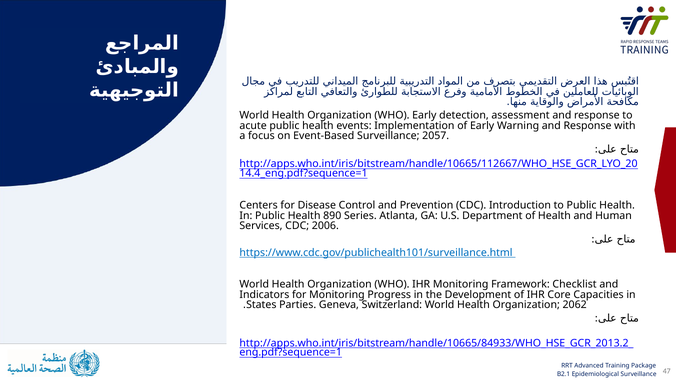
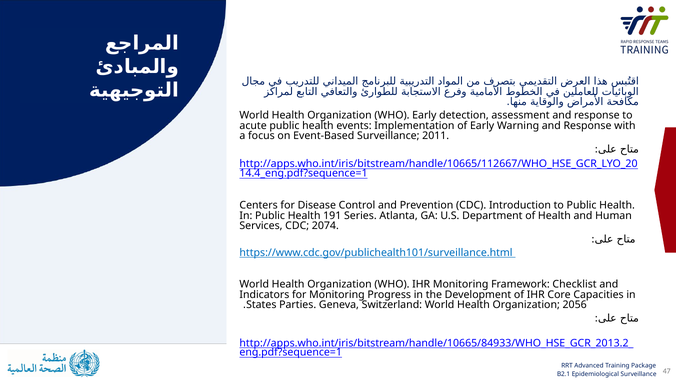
2057: 2057 -> 2011 (436, 136)
890: 890 -> 191 (332, 216)
2006: 2006 -> 2074 (325, 226)
2062: 2062 -> 2056 (575, 305)
